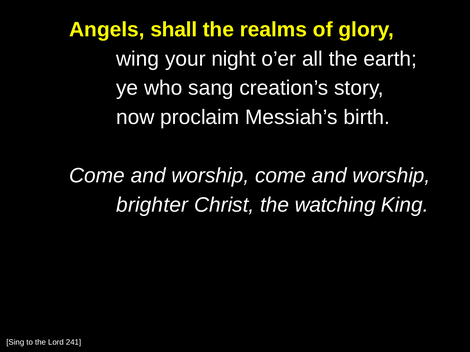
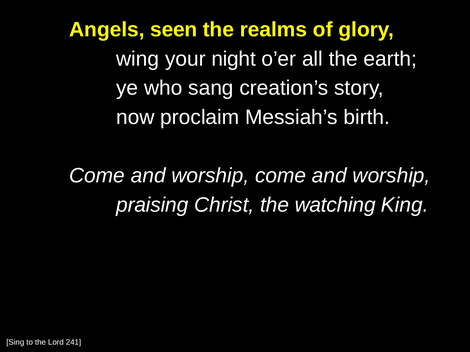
shall: shall -> seen (174, 30)
brighter: brighter -> praising (152, 205)
